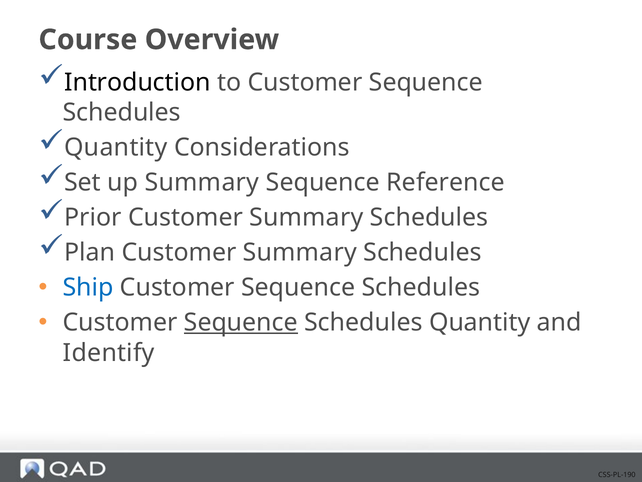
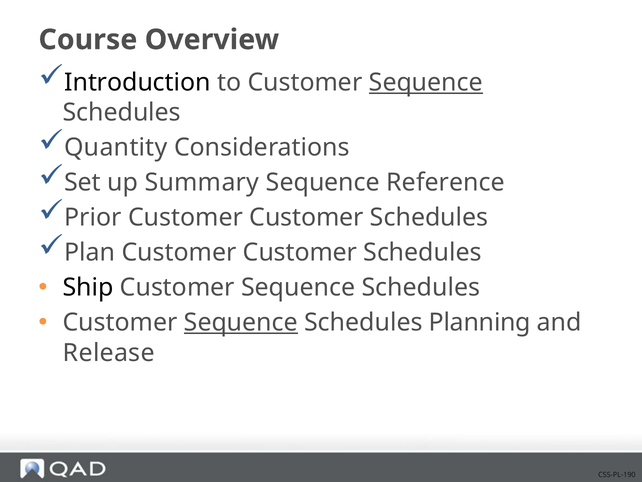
Sequence underline: none -> present (426, 83)
Summary: Summary -> Customer (307, 217)
Plan Customer Summary: Summary -> Customer (300, 252)
Ship colour: blue -> black (88, 287)
Schedules Quantity: Quantity -> Planning (480, 322)
Identify: Identify -> Release (109, 352)
